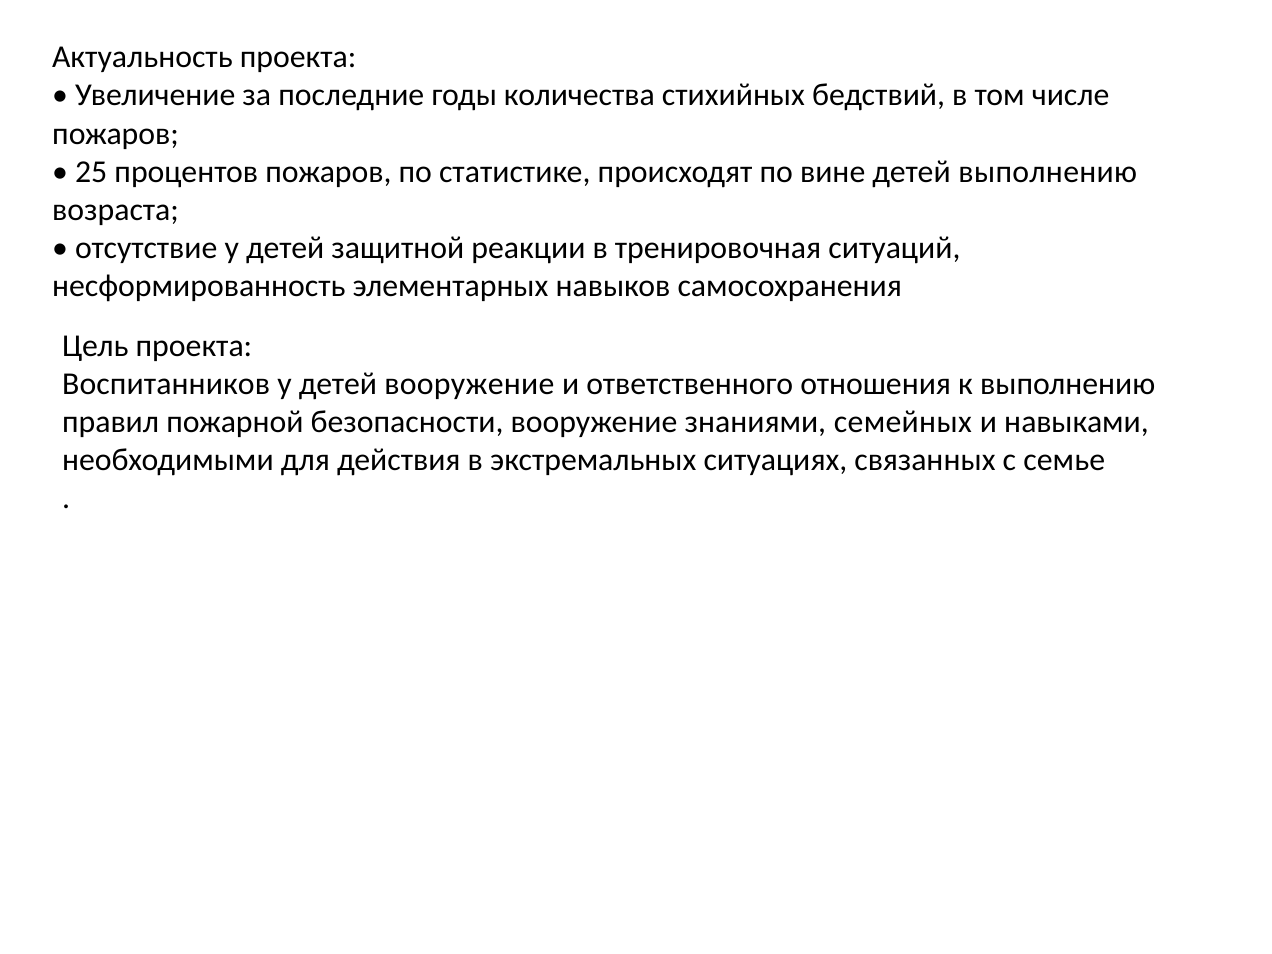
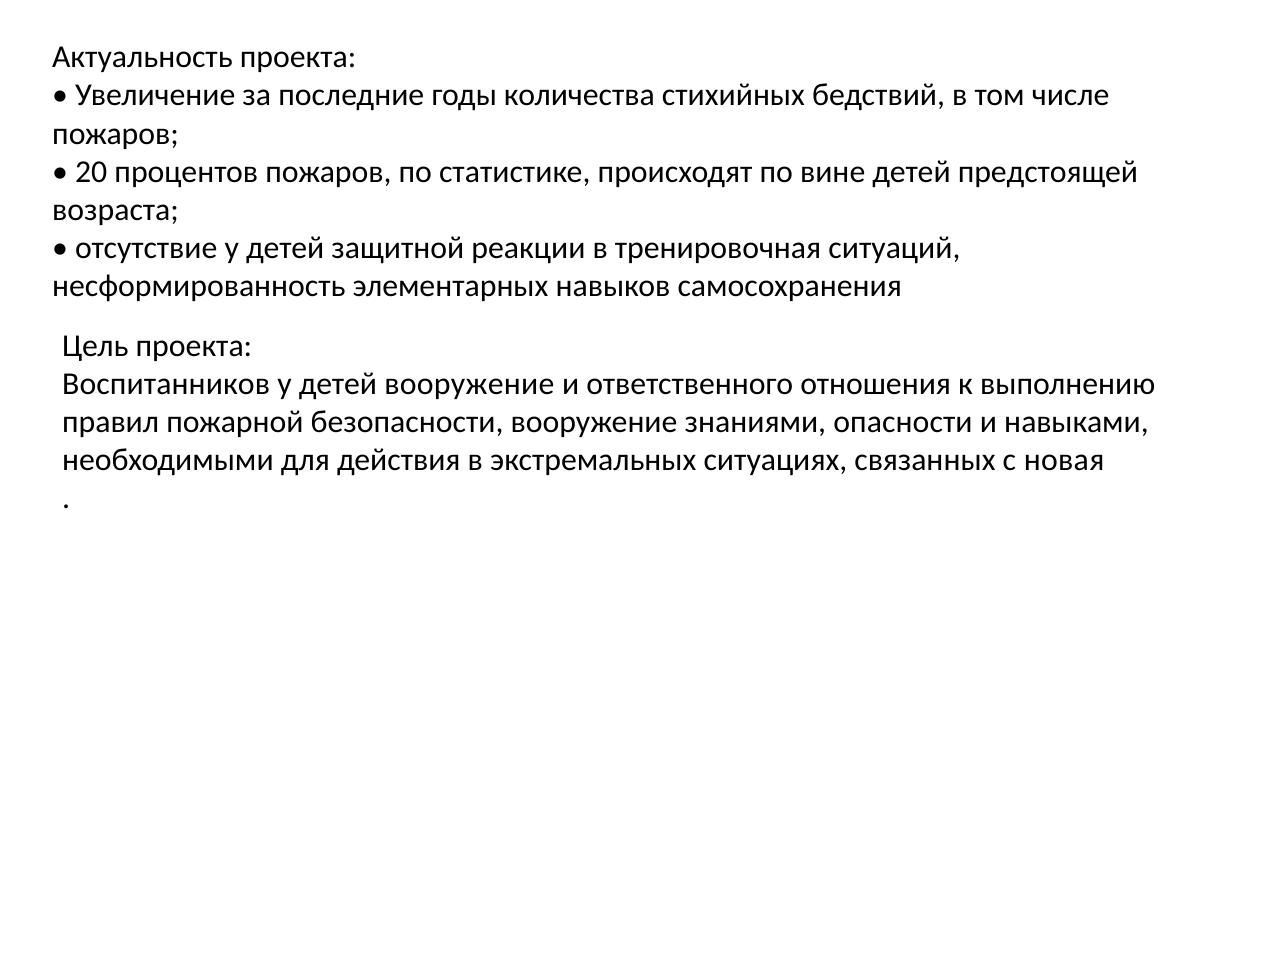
25: 25 -> 20 (91, 172)
детей выполнению: выполнению -> предстоящей (1048, 172)
семейных: семейных -> опасности (903, 422)
семье: семье -> новая (1064, 460)
